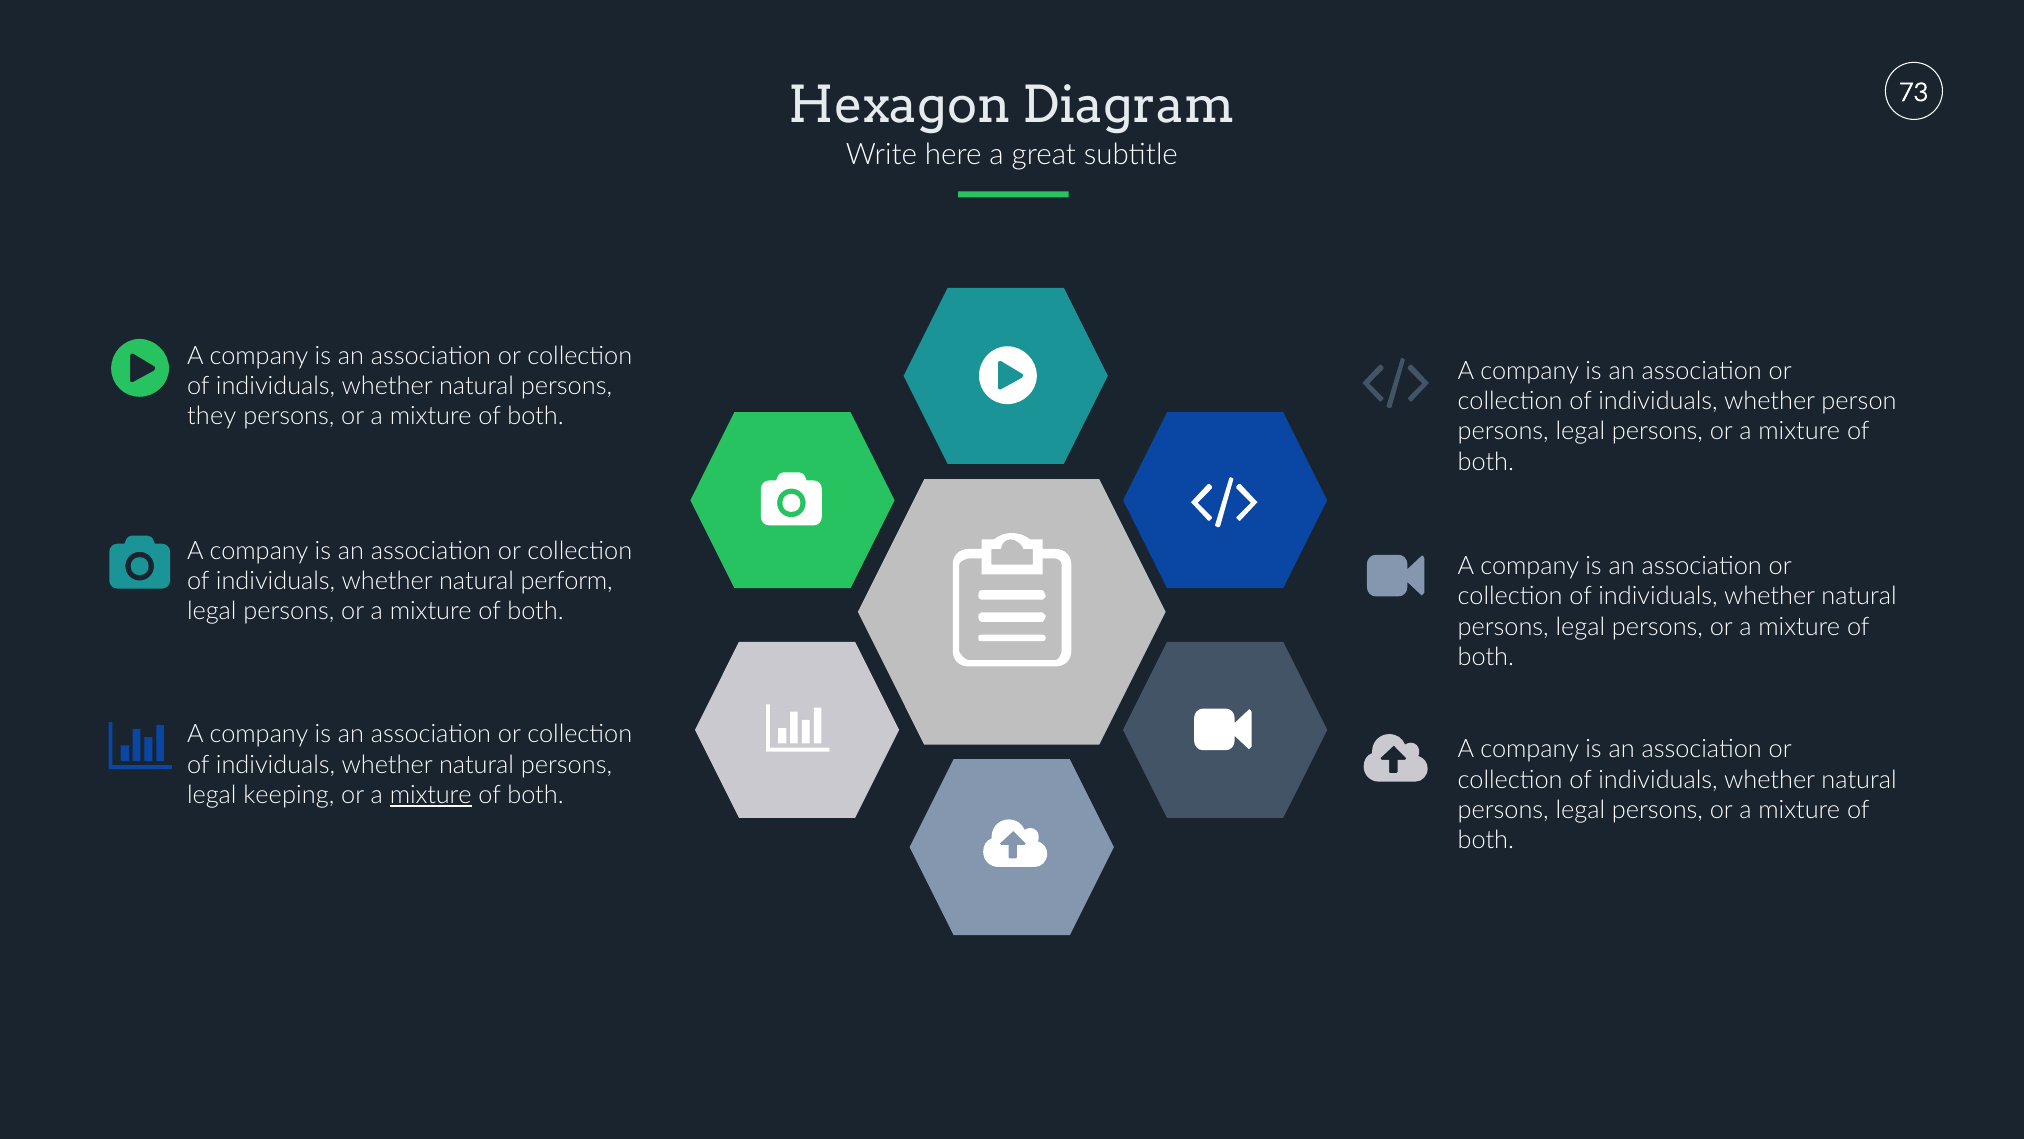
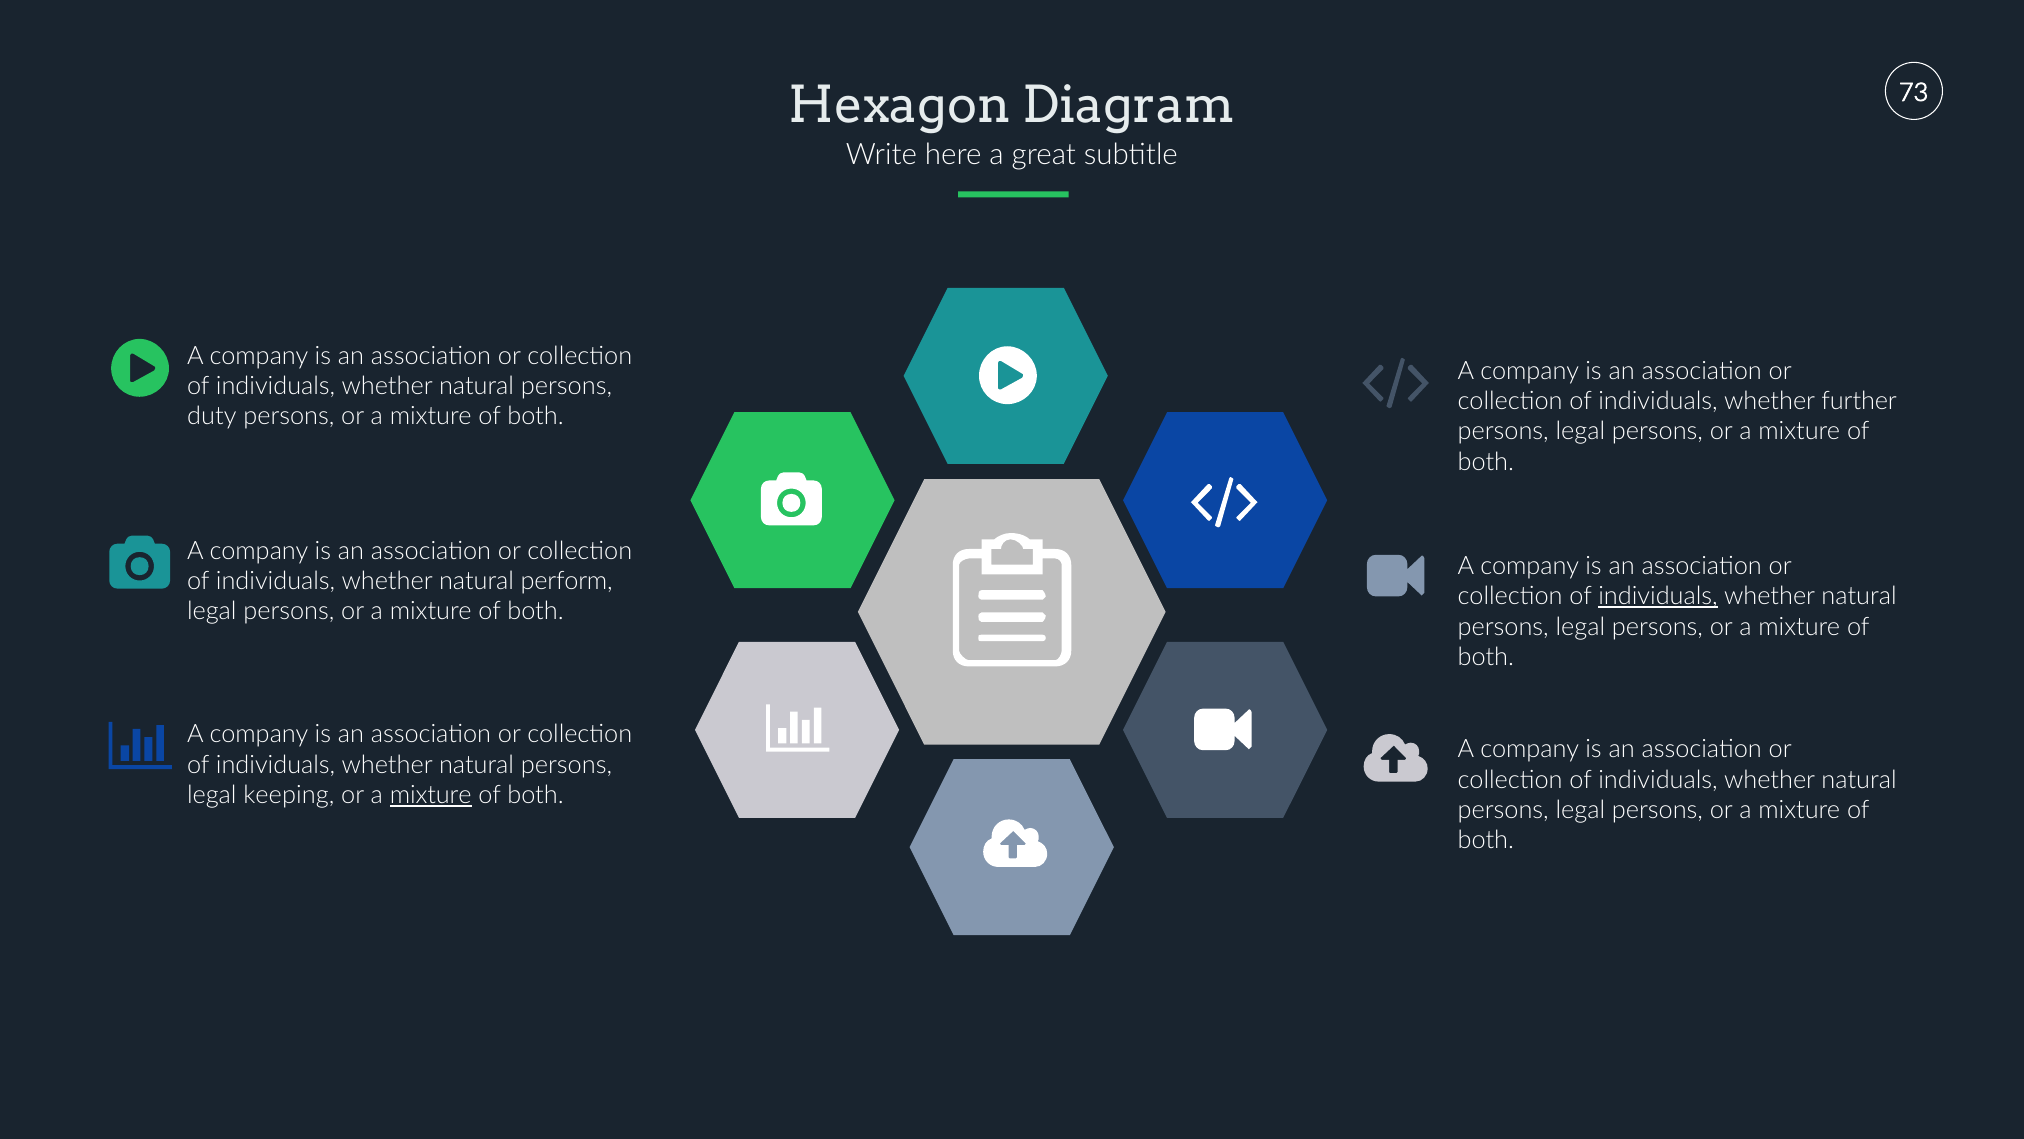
person: person -> further (1859, 401)
they: they -> duty (212, 416)
individuals underline: none -> present (1658, 596)
